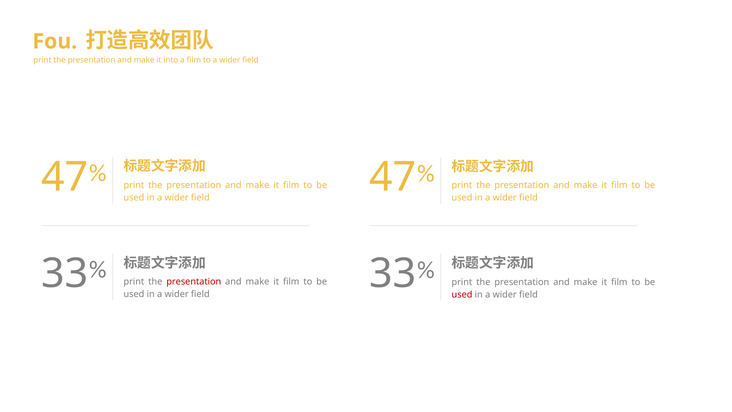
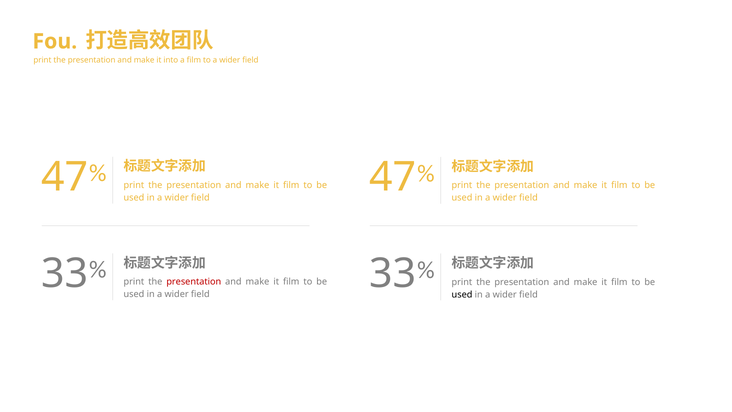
used colour: red -> black (462, 294)
